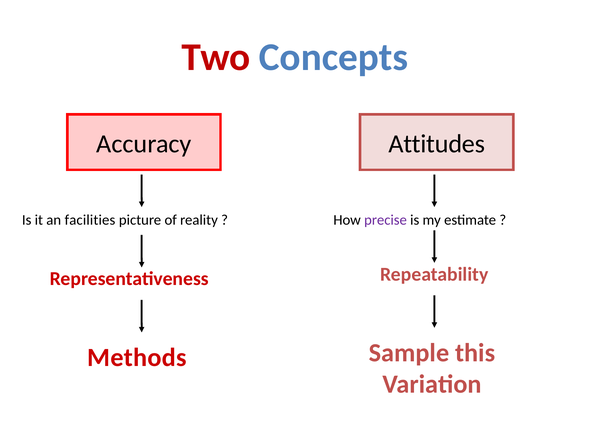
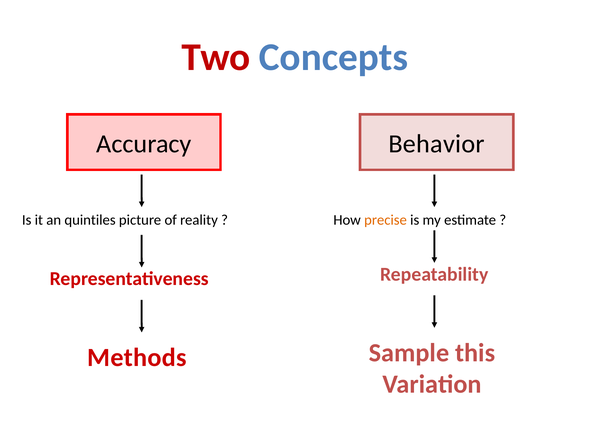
Attitudes: Attitudes -> Behavior (436, 144)
facilities: facilities -> quintiles (90, 220)
precise colour: purple -> orange (385, 220)
